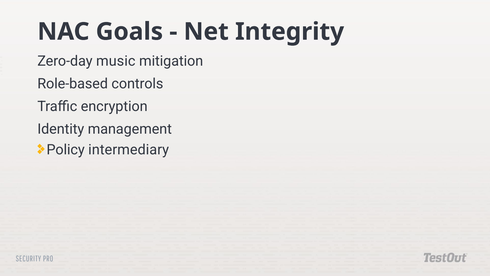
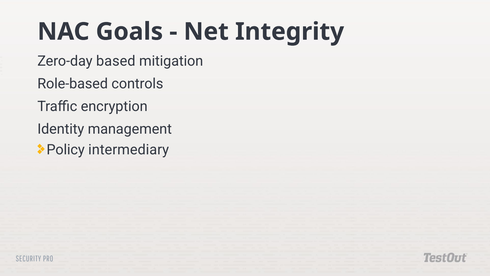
music: music -> based (116, 61)
